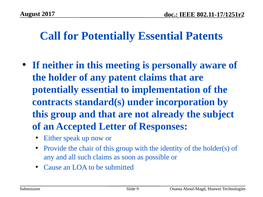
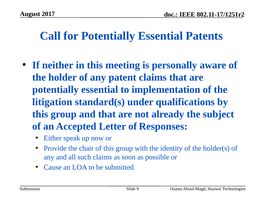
contracts: contracts -> litigation (52, 102)
incorporation: incorporation -> qualifications (185, 102)
